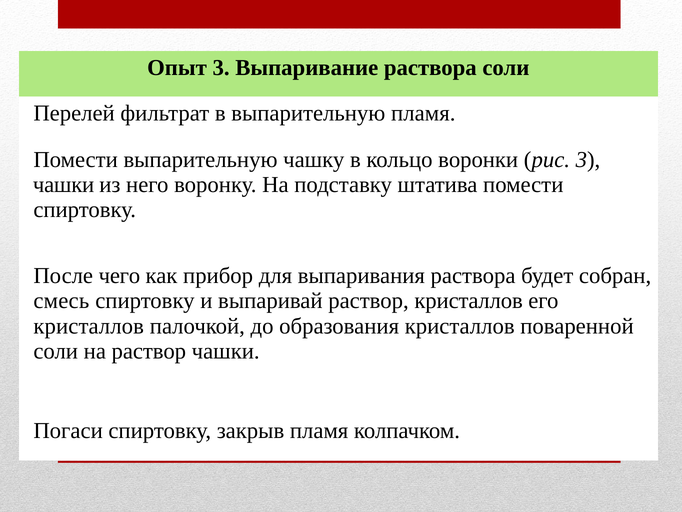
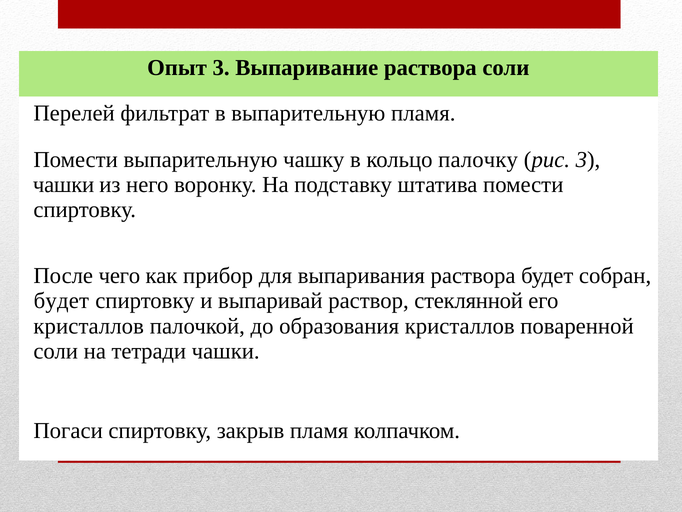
воронки: воронки -> палочку (478, 159)
смесь: смесь -> будет (61, 301)
раствор кристаллов: кристаллов -> стеклянной (469, 301)
на раствор: раствор -> тетради (149, 351)
